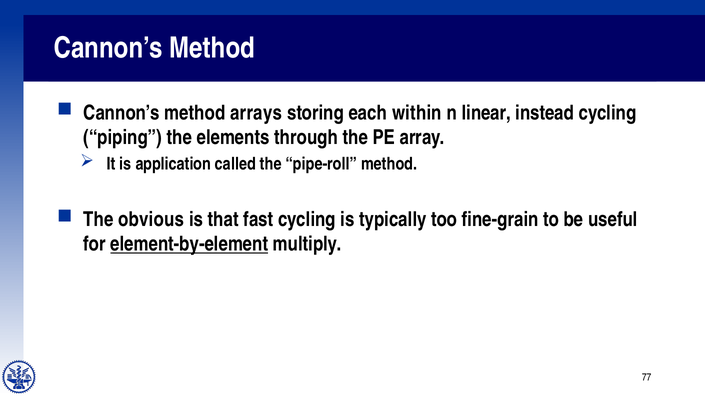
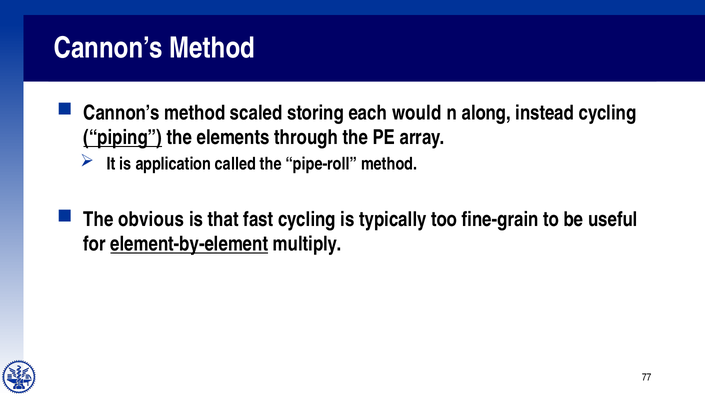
arrays: arrays -> scaled (256, 113)
within: within -> would (417, 113)
linear: linear -> along (486, 113)
piping underline: none -> present (123, 138)
